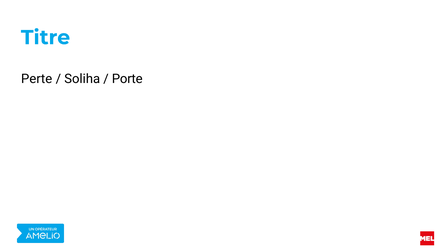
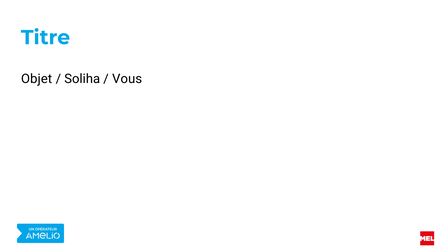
Perte: Perte -> Objet (37, 79)
Porte: Porte -> Vous (127, 79)
